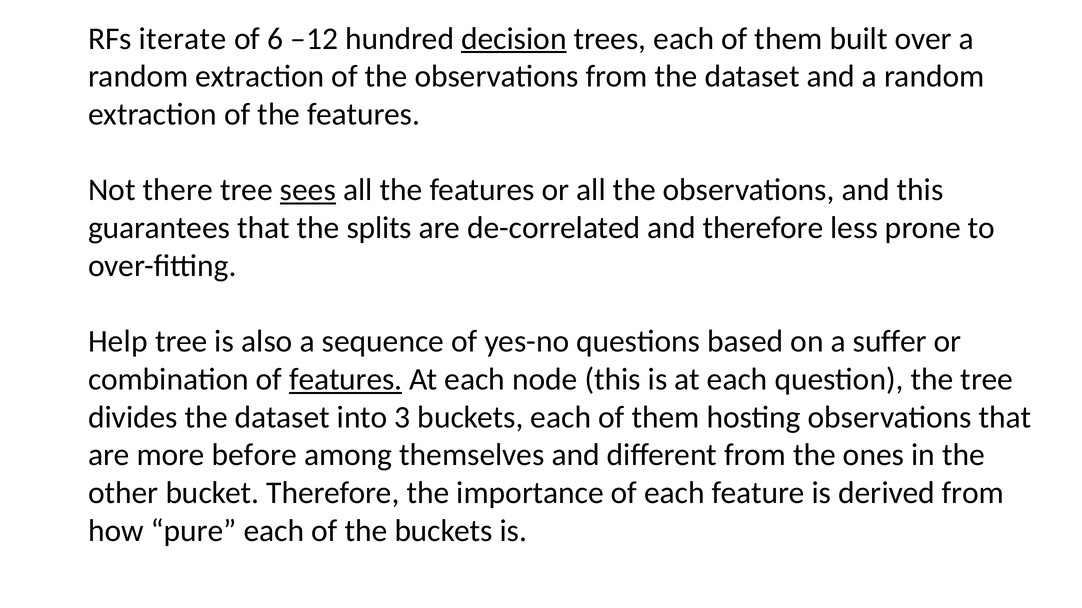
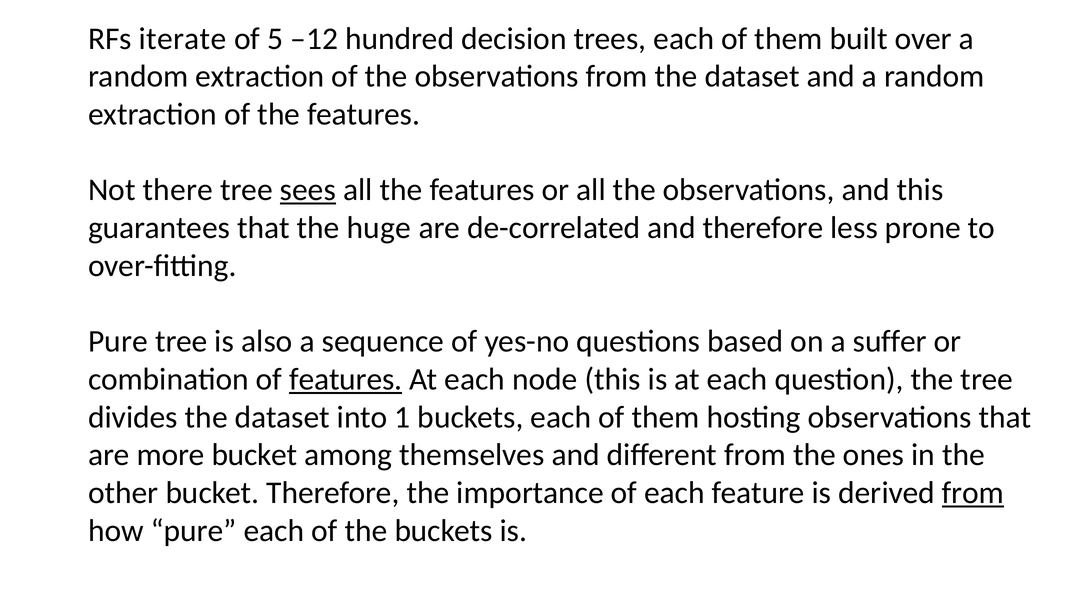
6: 6 -> 5 (275, 39)
decision underline: present -> none (514, 39)
splits: splits -> huge (379, 228)
Help: Help -> Pure (118, 342)
3: 3 -> 1 (402, 418)
more before: before -> bucket (254, 455)
from underline: none -> present (973, 493)
